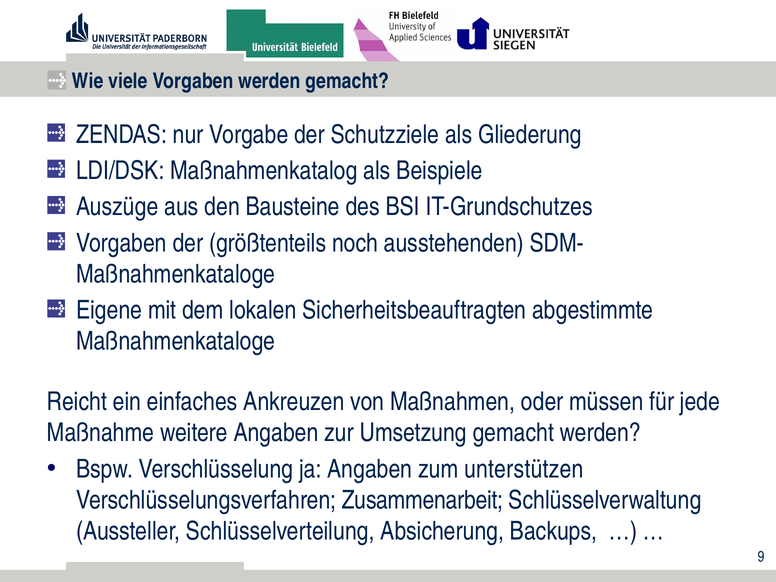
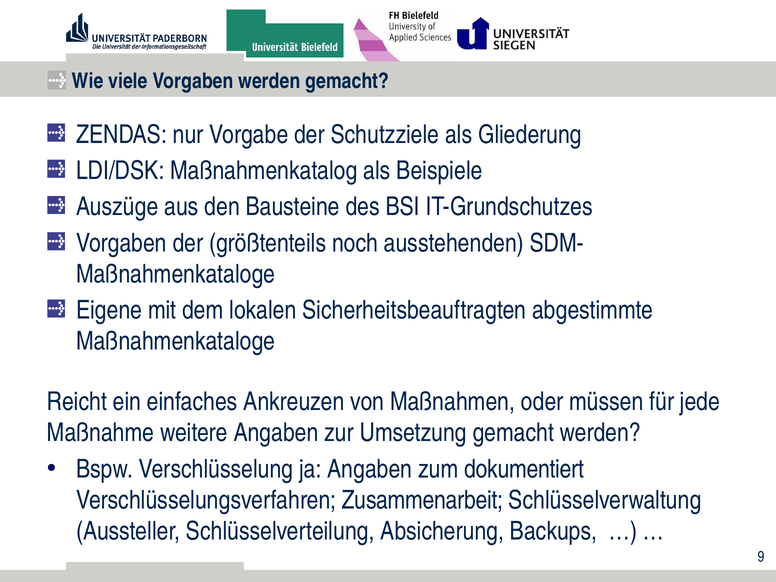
unterstützen: unterstützen -> dokumentiert (524, 469)
